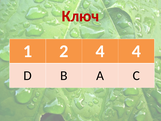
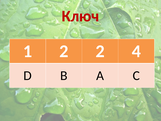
2 4: 4 -> 2 (100, 51)
